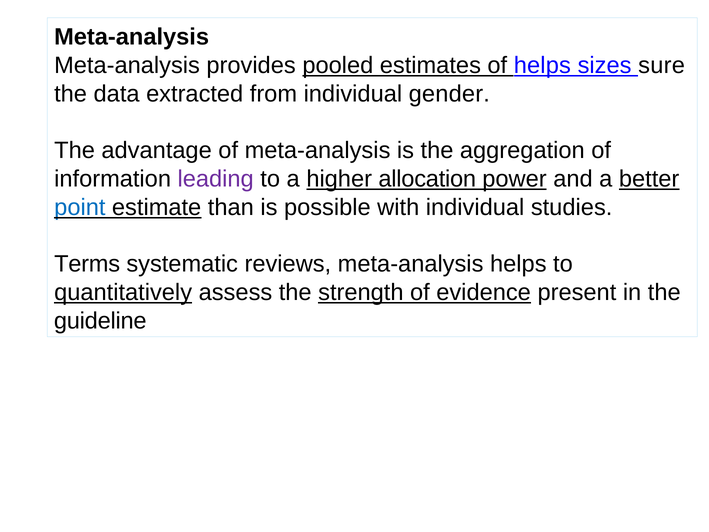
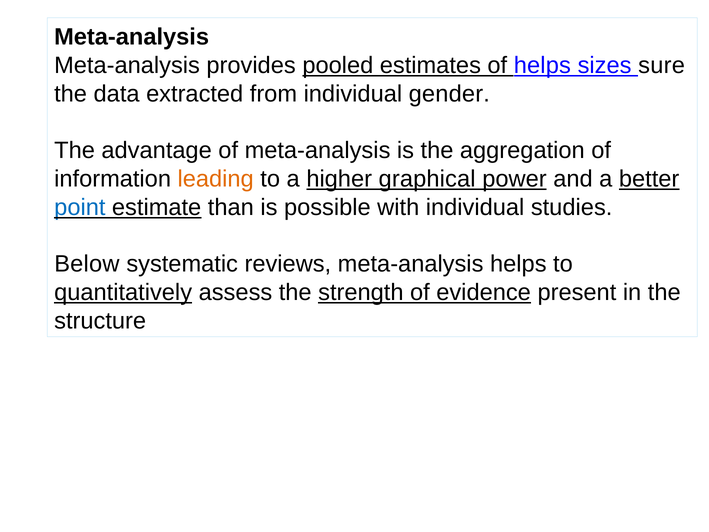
leading colour: purple -> orange (216, 179)
allocation: allocation -> graphical (427, 179)
Terms: Terms -> Below (87, 264)
guideline: guideline -> structure (100, 321)
